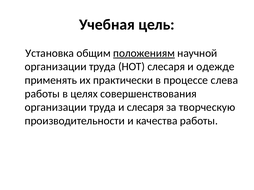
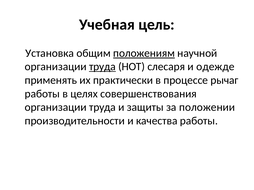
труда underline: none -> present (102, 67)
слева: слева -> рычаг (225, 80)
и слесаря: слесаря -> защиты (145, 107)
творческую: творческую -> положении (207, 107)
